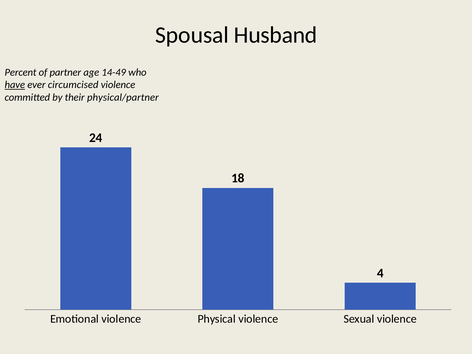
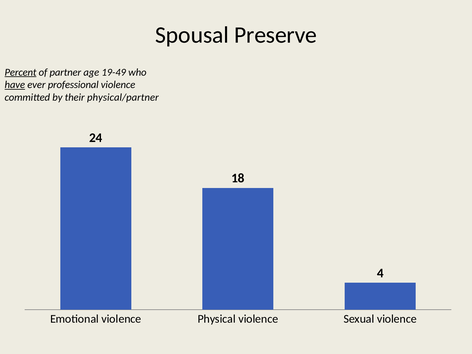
Husband: Husband -> Preserve (276, 35)
Percent underline: none -> present (21, 72)
14-49: 14-49 -> 19-49 (114, 72)
circumcised: circumcised -> professional (73, 85)
